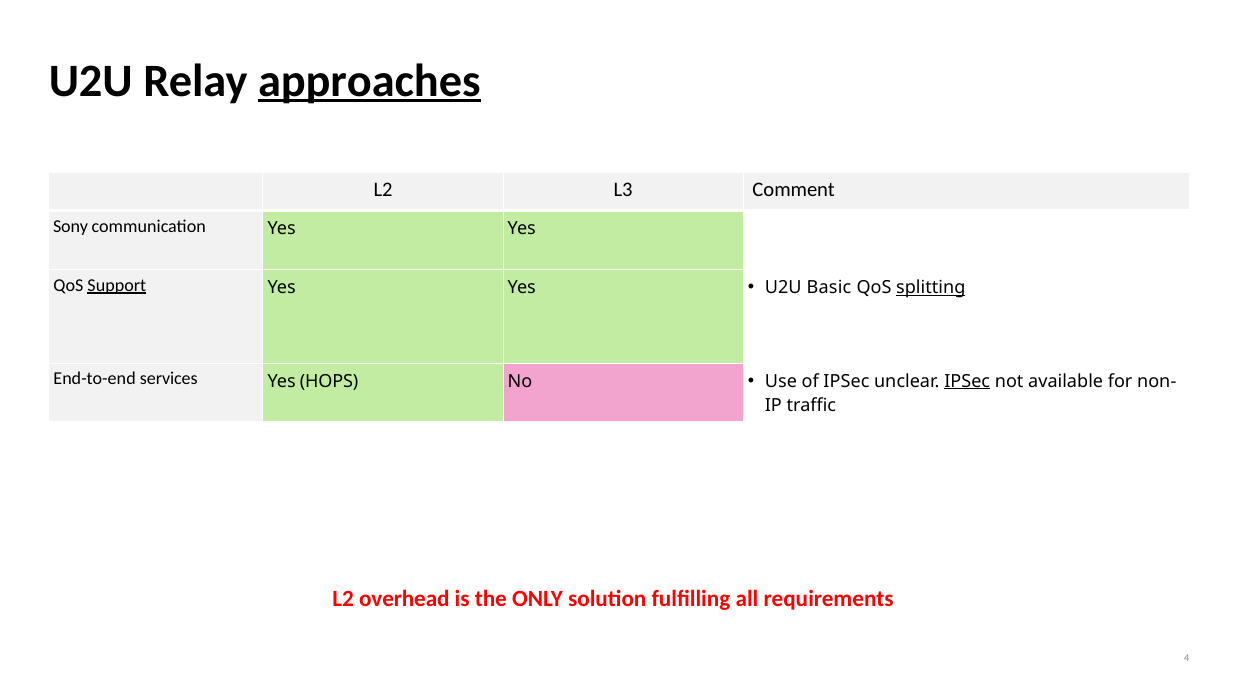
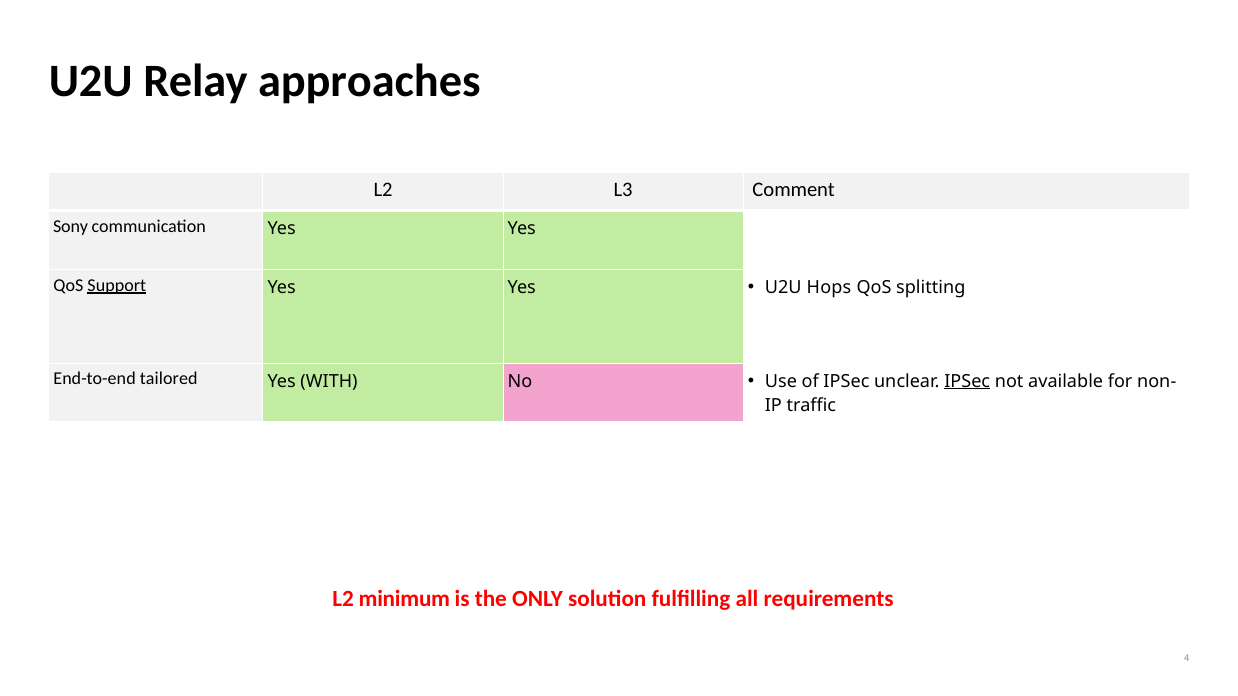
approaches underline: present -> none (369, 81)
Basic: Basic -> Hops (829, 287)
splitting underline: present -> none (931, 287)
services: services -> tailored (169, 379)
HOPS: HOPS -> WITH (329, 381)
overhead: overhead -> minimum (404, 599)
